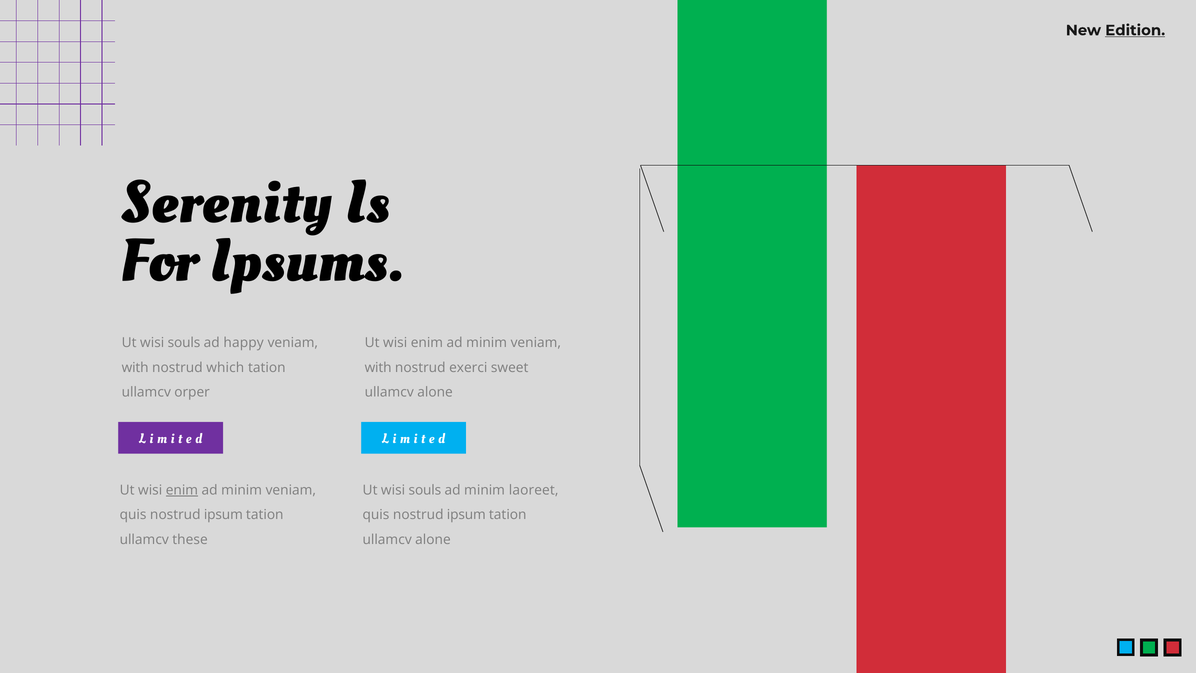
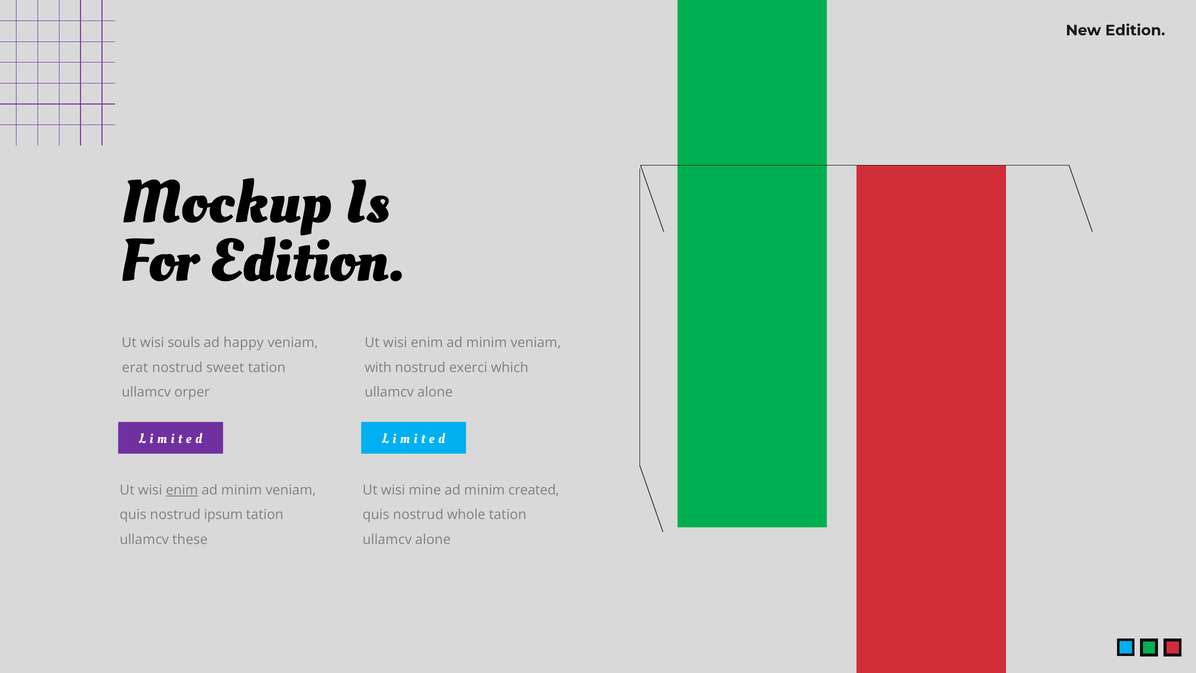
Edition underline: present -> none (1135, 30)
Serenity: Serenity -> Mockup (226, 203)
For Ipsums: Ipsums -> Edition (307, 261)
with: with -> erat (135, 367)
which: which -> sweet (225, 367)
sweet: sweet -> which (510, 367)
souls: souls -> mine (425, 490)
laoreet: laoreet -> created (534, 490)
ipsum: ipsum -> whole (466, 515)
